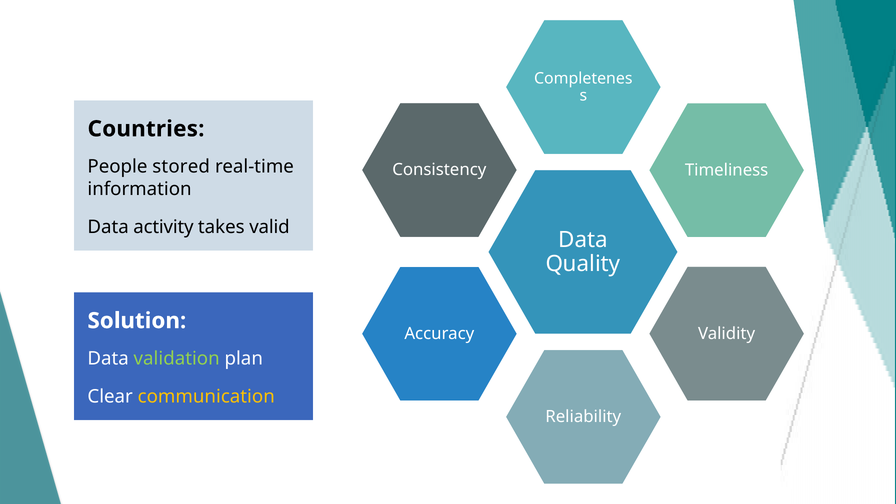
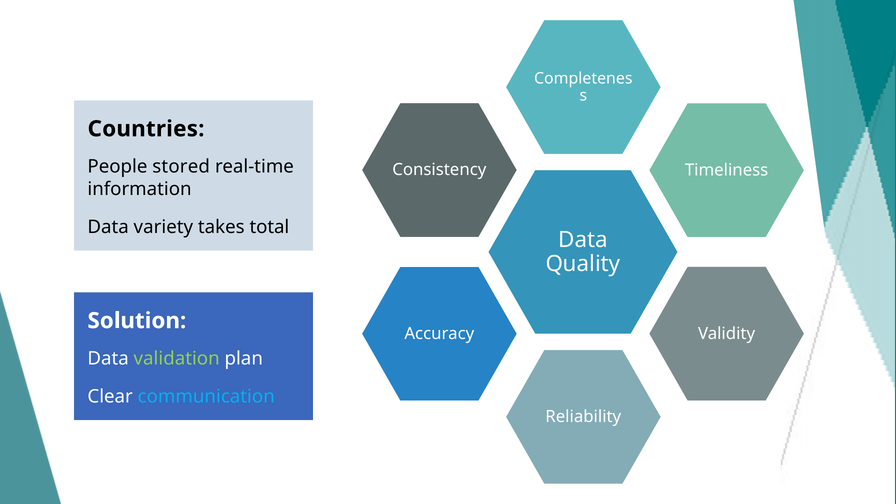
activity: activity -> variety (163, 227)
valid: valid -> total (269, 227)
communication colour: yellow -> light blue (206, 397)
